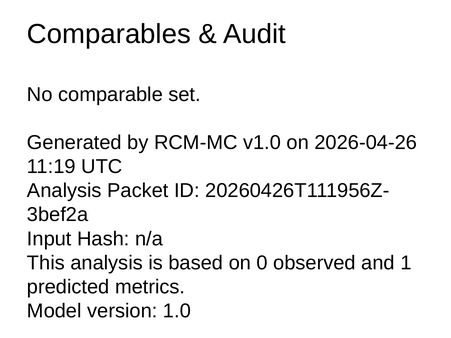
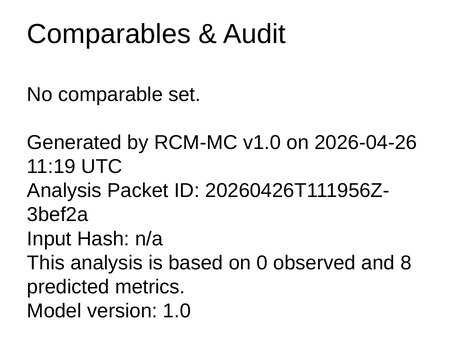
1: 1 -> 8 (406, 263)
